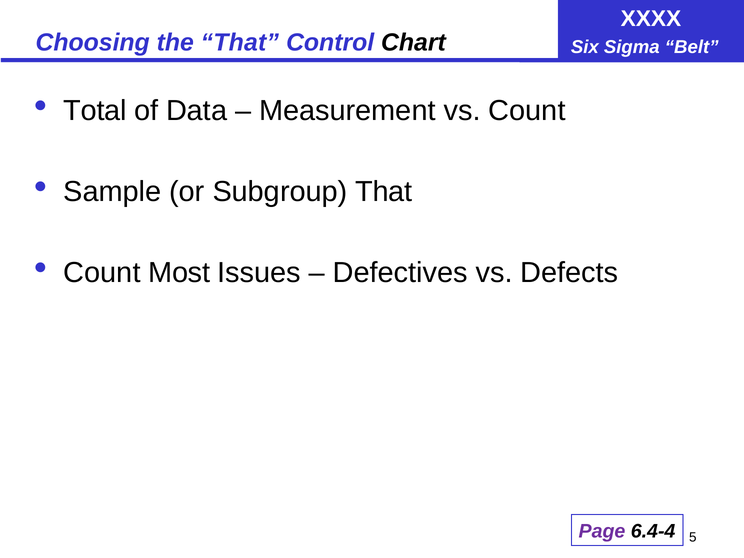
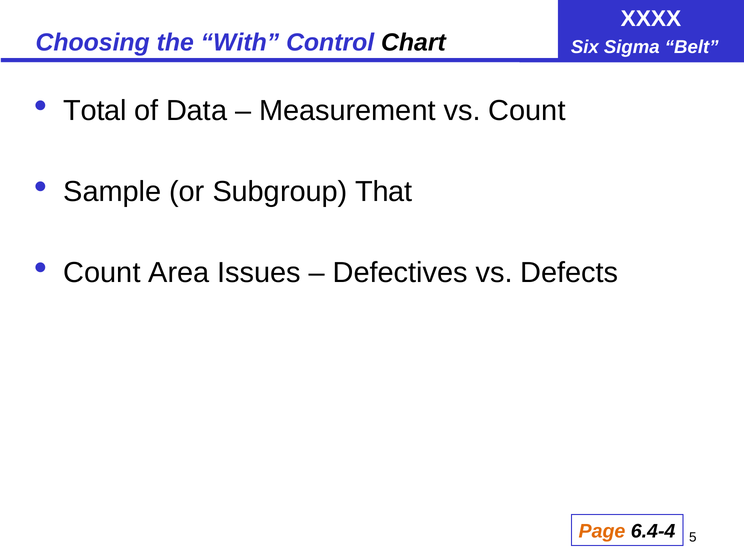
the That: That -> With (240, 43)
Most: Most -> Area (179, 273)
Page colour: purple -> orange (602, 531)
